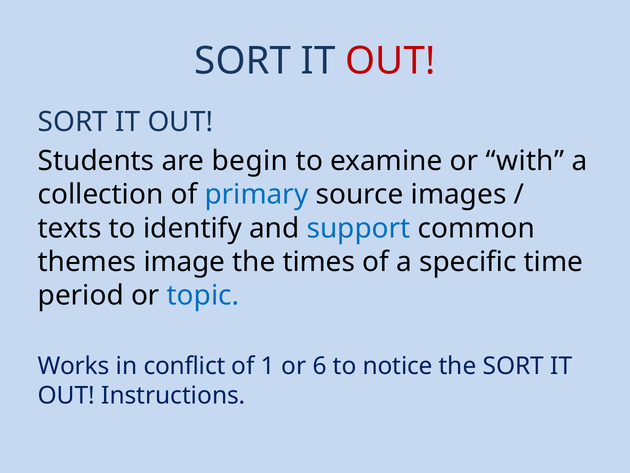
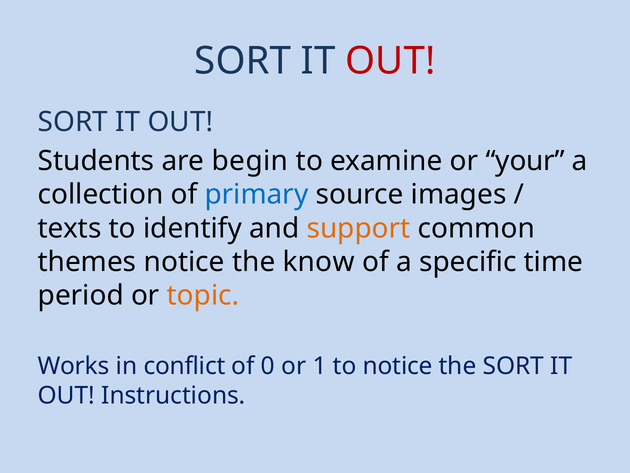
with: with -> your (525, 161)
support colour: blue -> orange (359, 228)
themes image: image -> notice (184, 262)
times: times -> know (319, 262)
topic colour: blue -> orange (203, 295)
1: 1 -> 0 (268, 366)
6: 6 -> 1 (320, 366)
